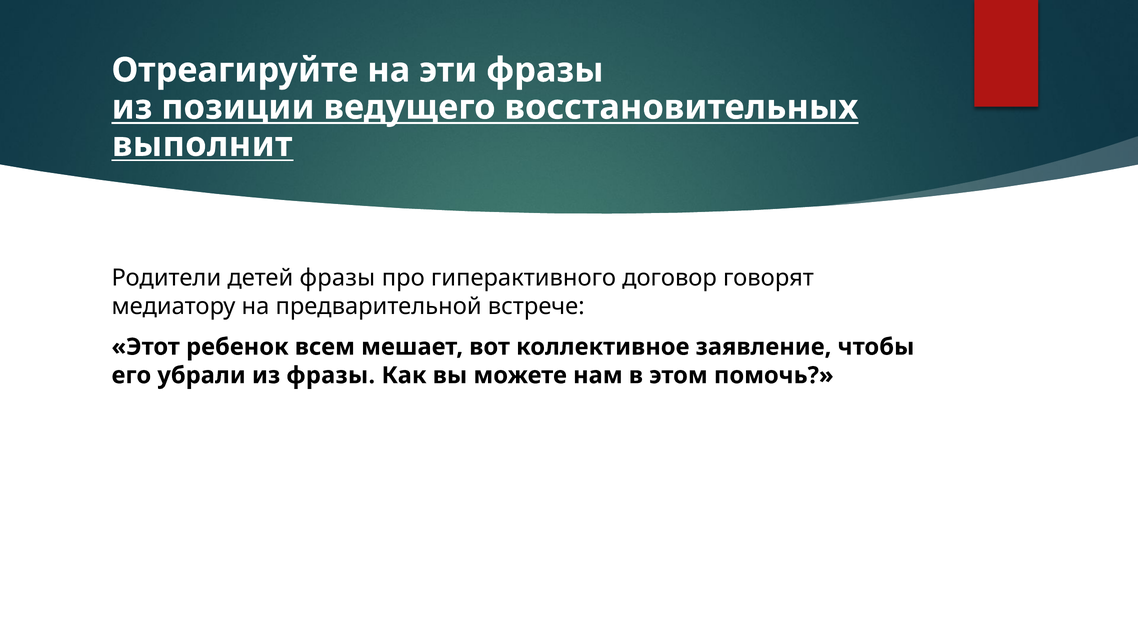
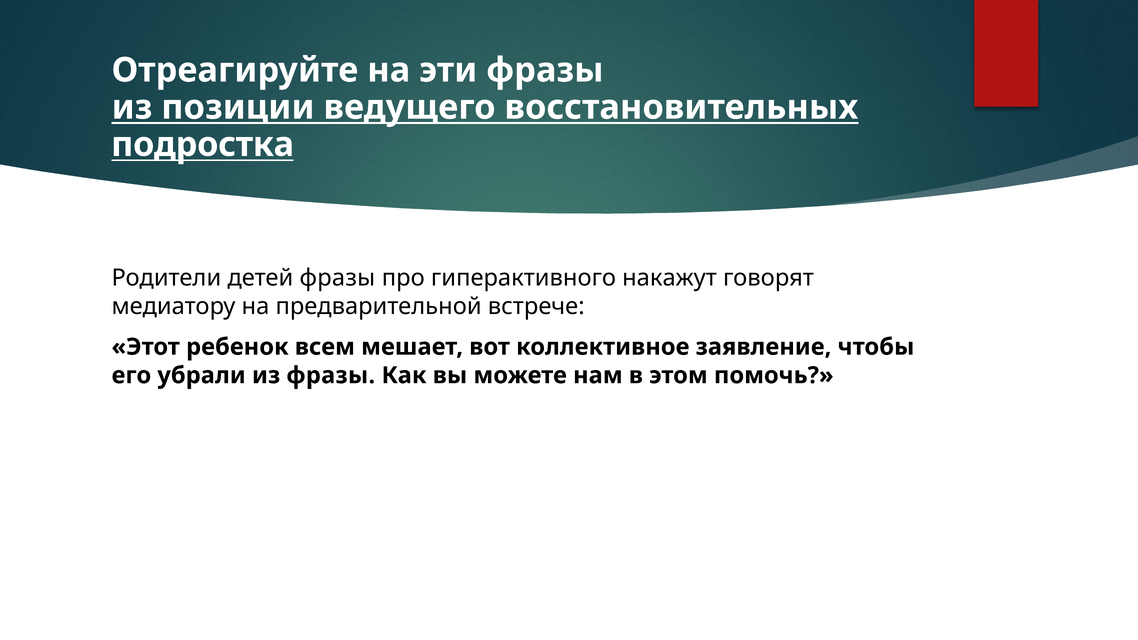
выполнит: выполнит -> подростка (203, 145)
договор: договор -> накажут (669, 278)
